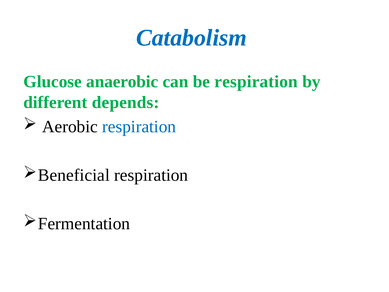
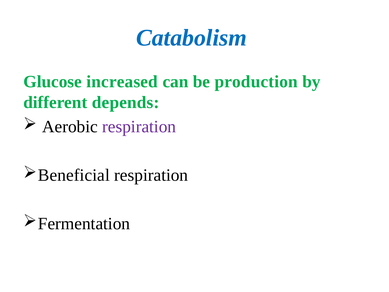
anaerobic: anaerobic -> increased (122, 82)
be respiration: respiration -> production (256, 82)
respiration colour: blue -> purple (139, 127)
